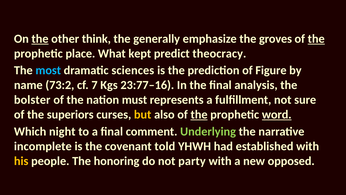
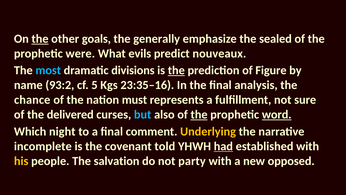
think: think -> goals (96, 39)
groves: groves -> sealed (275, 39)
the underline: present -> none (316, 39)
place: place -> were (80, 53)
kept: kept -> evils (140, 53)
theocracy: theocracy -> nouveaux (219, 53)
sciences: sciences -> divisions (133, 70)
the underline: none -> present (176, 70)
73:2: 73:2 -> 93:2 (60, 85)
7: 7 -> 5 (95, 85)
23:77–16: 23:77–16 -> 23:35–16 (147, 85)
bolster: bolster -> chance (32, 100)
superiors: superiors -> delivered (70, 114)
but colour: yellow -> light blue (143, 114)
Underlying colour: light green -> yellow (208, 131)
had underline: none -> present (223, 146)
honoring: honoring -> salvation (117, 161)
